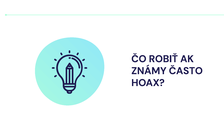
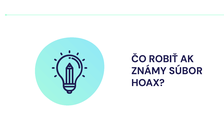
ČASTO: ČASTO -> SÚBOR (186, 71)
